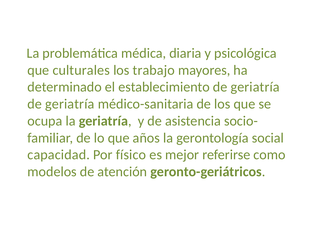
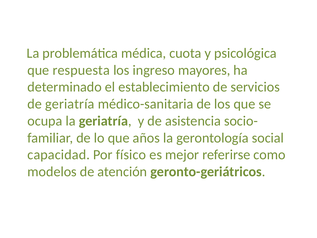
diaria: diaria -> cuota (185, 53)
culturales: culturales -> respuesta (81, 70)
trabajo: trabajo -> ingreso (154, 70)
establecimiento de geriatría: geriatría -> servicios (255, 87)
